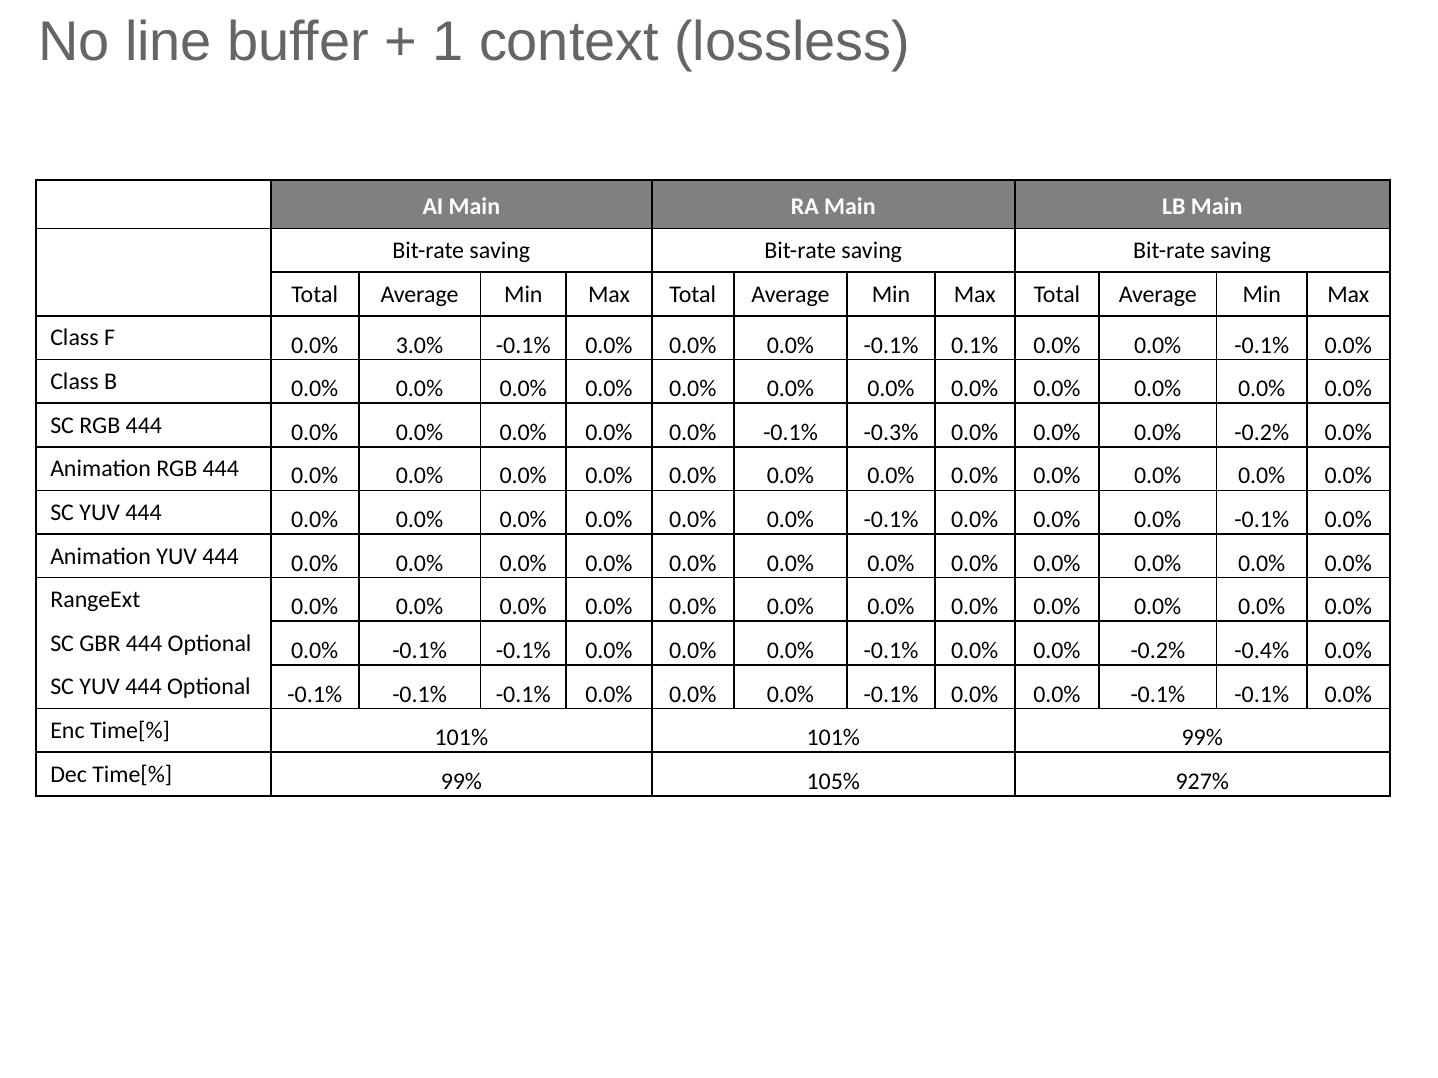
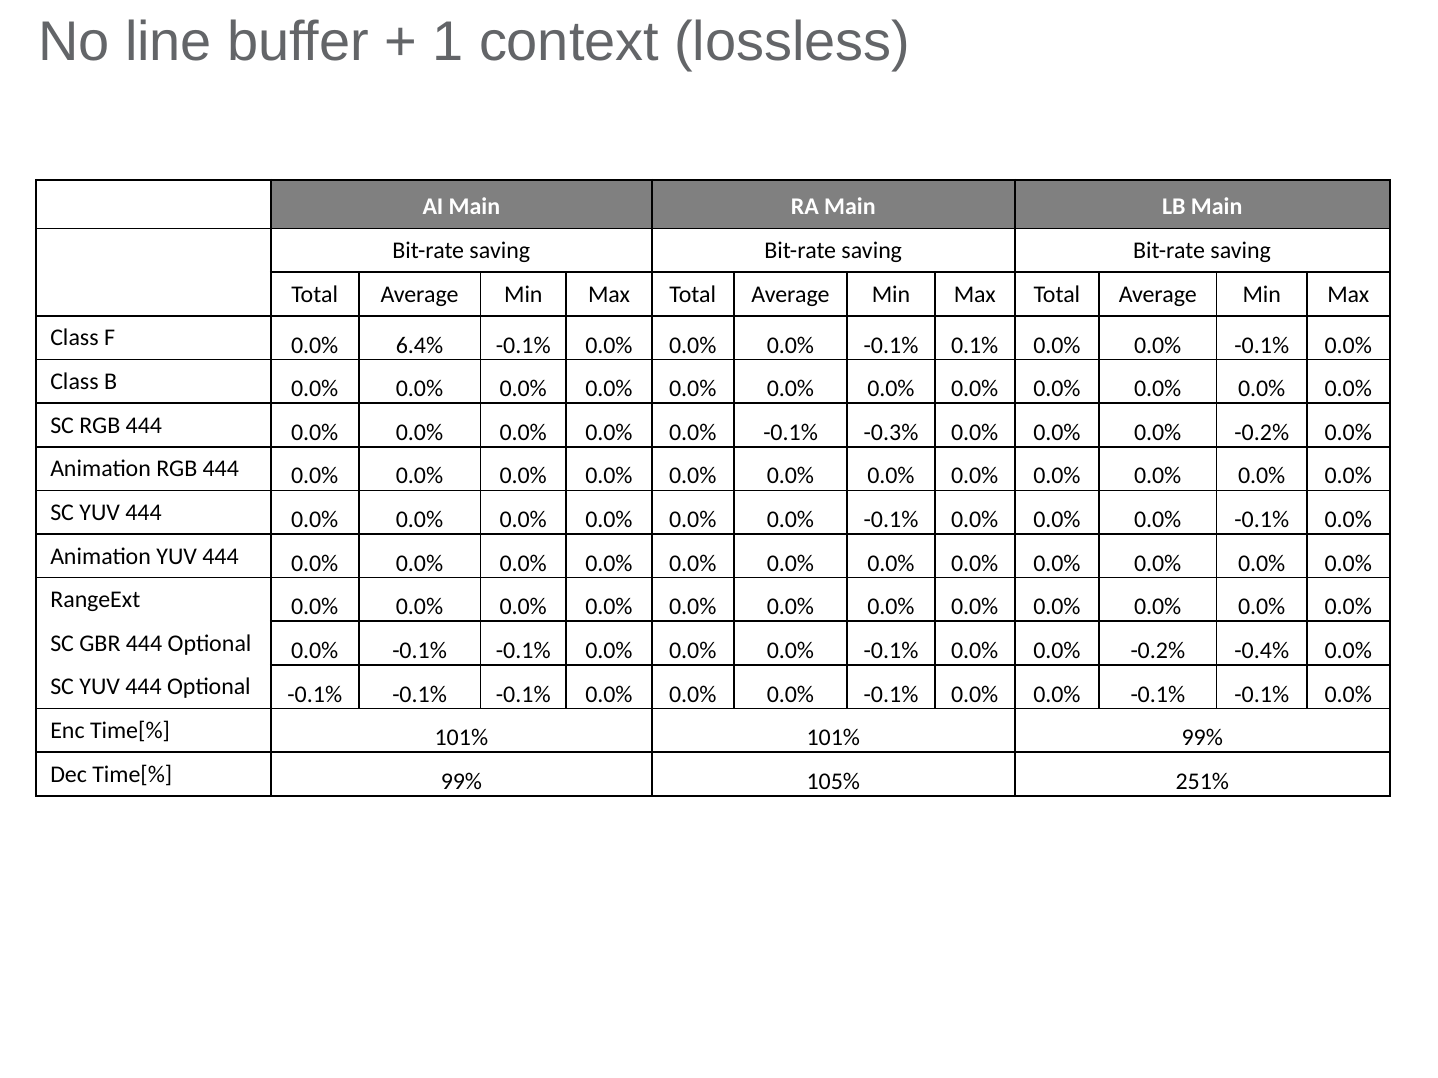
3.0%: 3.0% -> 6.4% (420, 345)
927%: 927% -> 251% (1202, 782)
